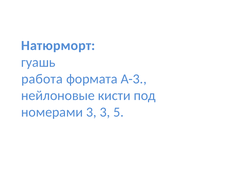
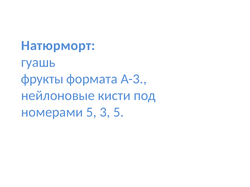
работа: работа -> фрукты (42, 79)
номерами 3: 3 -> 5 (91, 112)
